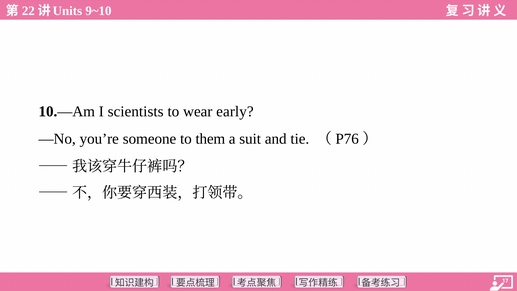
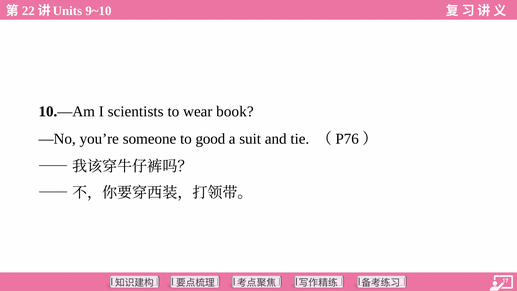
early: early -> book (235, 111)
them: them -> good (210, 139)
